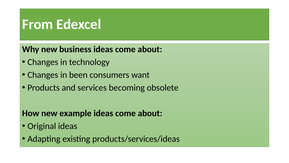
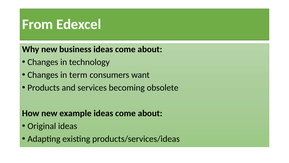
been: been -> term (78, 75)
